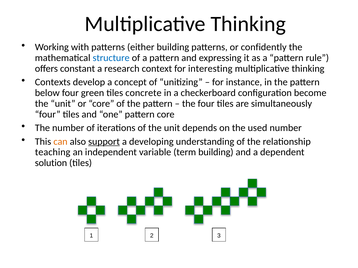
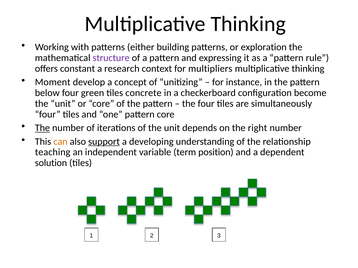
confidently: confidently -> exploration (264, 47)
structure colour: blue -> purple (111, 58)
interesting: interesting -> multipliers (210, 69)
Contexts: Contexts -> Moment (53, 82)
The underline: none -> present (42, 128)
used: used -> right (258, 128)
term building: building -> position (216, 152)
